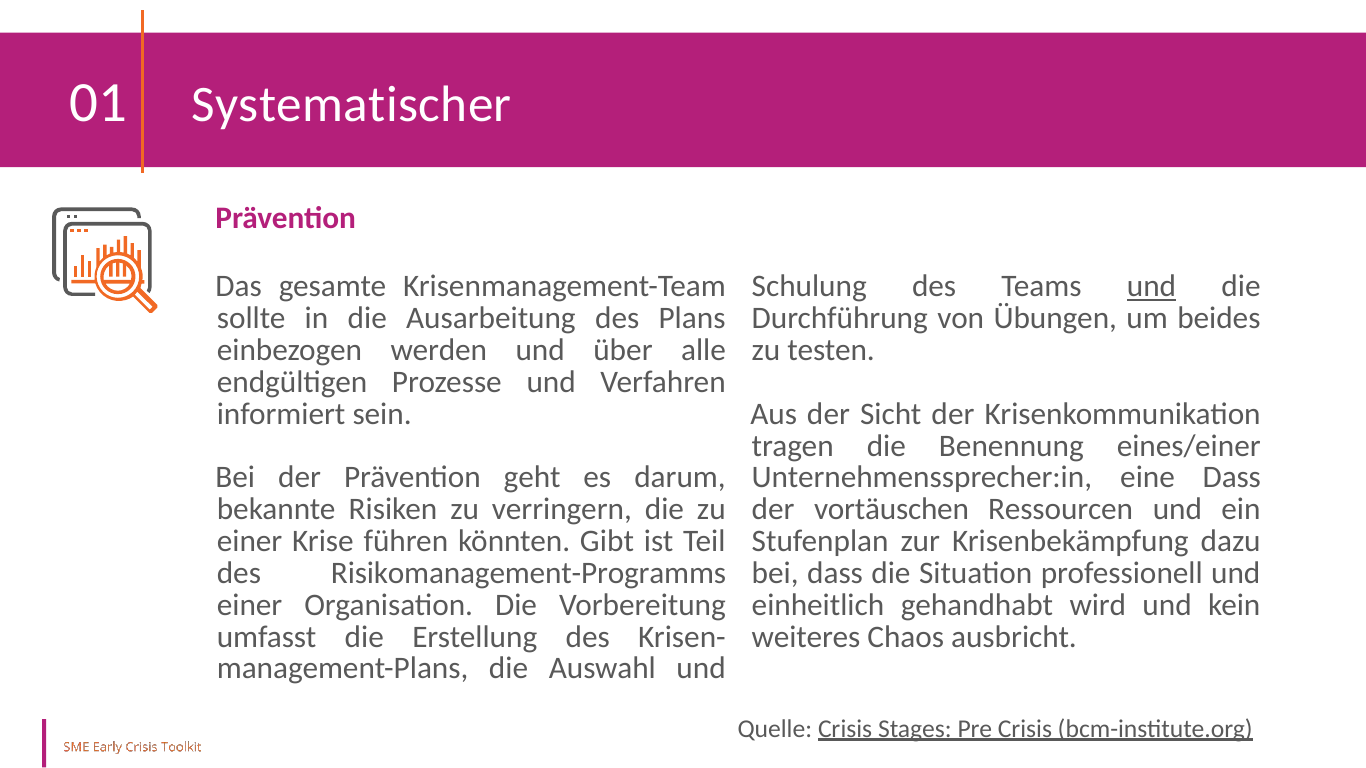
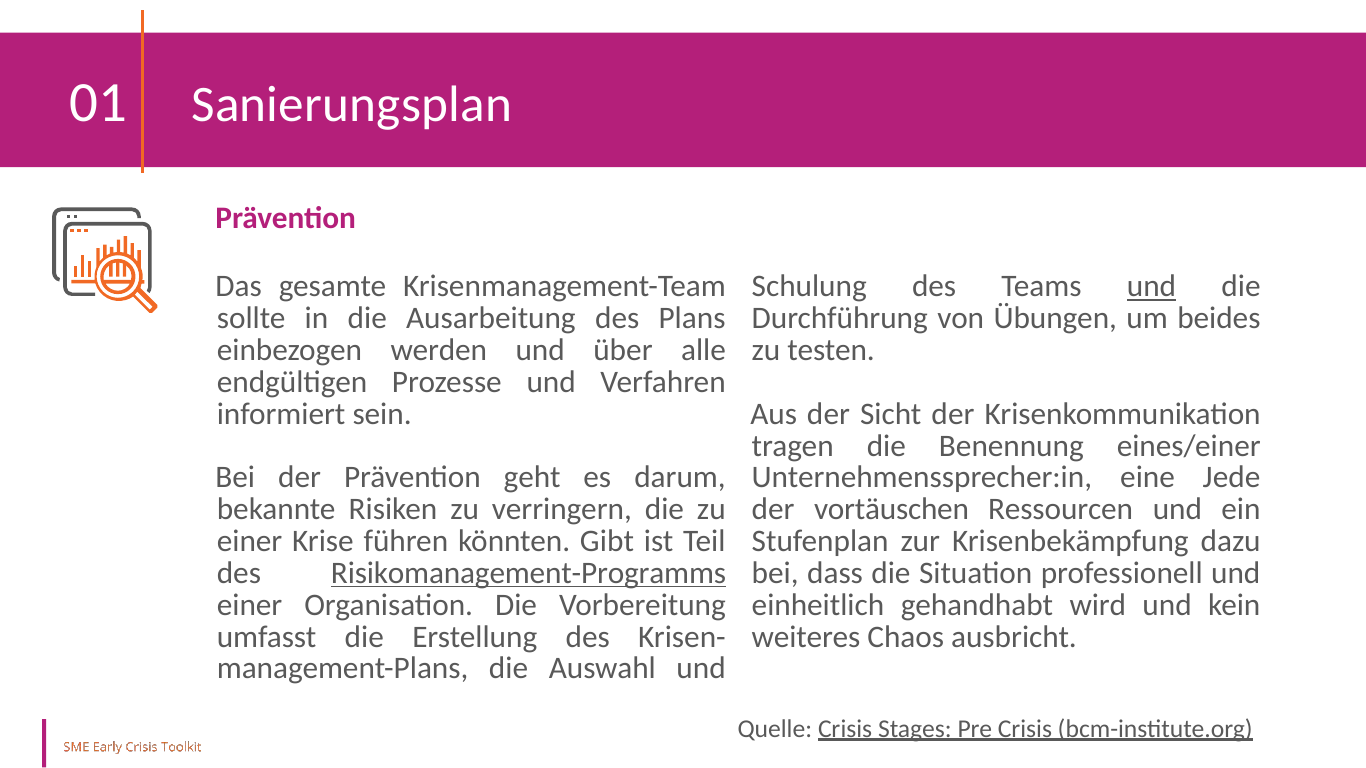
Systematischer: Systematischer -> Sanierungsplan (352, 104)
eine Dass: Dass -> Jede (1232, 478)
Risikomanagement-Programms underline: none -> present (529, 573)
